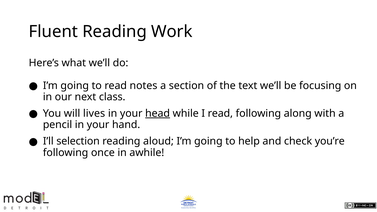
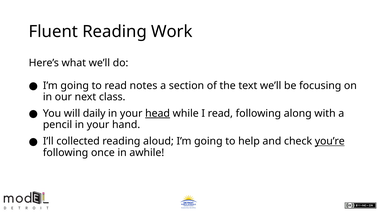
lives: lives -> daily (94, 113)
selection: selection -> collected (78, 141)
you’re underline: none -> present (330, 141)
